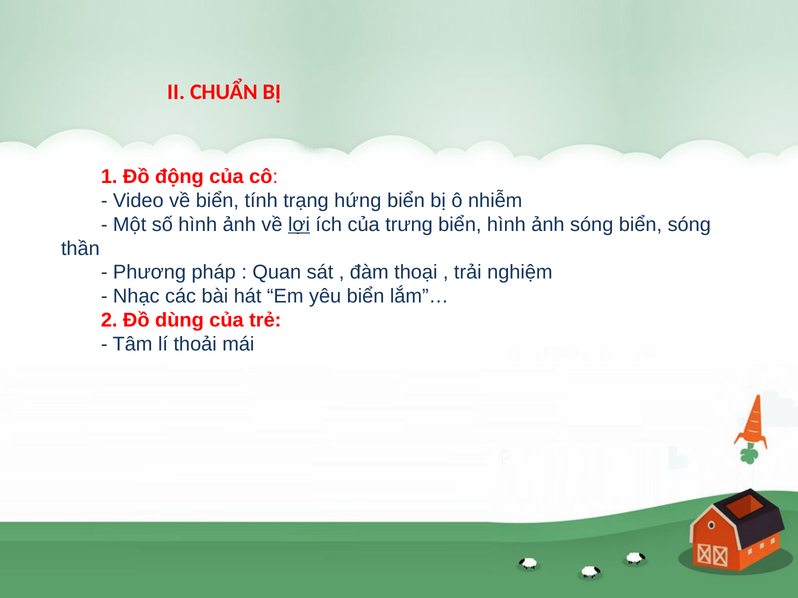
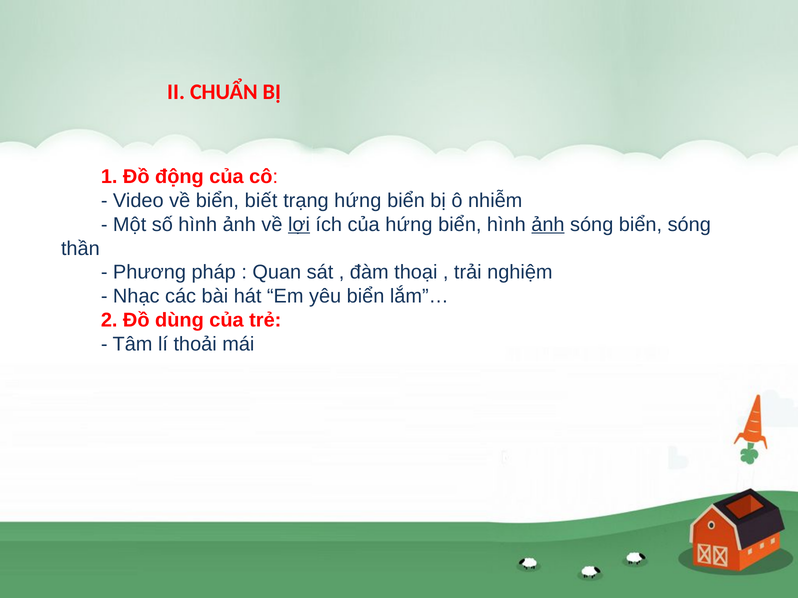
tính: tính -> biết (261, 201)
của trưng: trưng -> hứng (409, 225)
ảnh underline: none -> present (548, 225)
